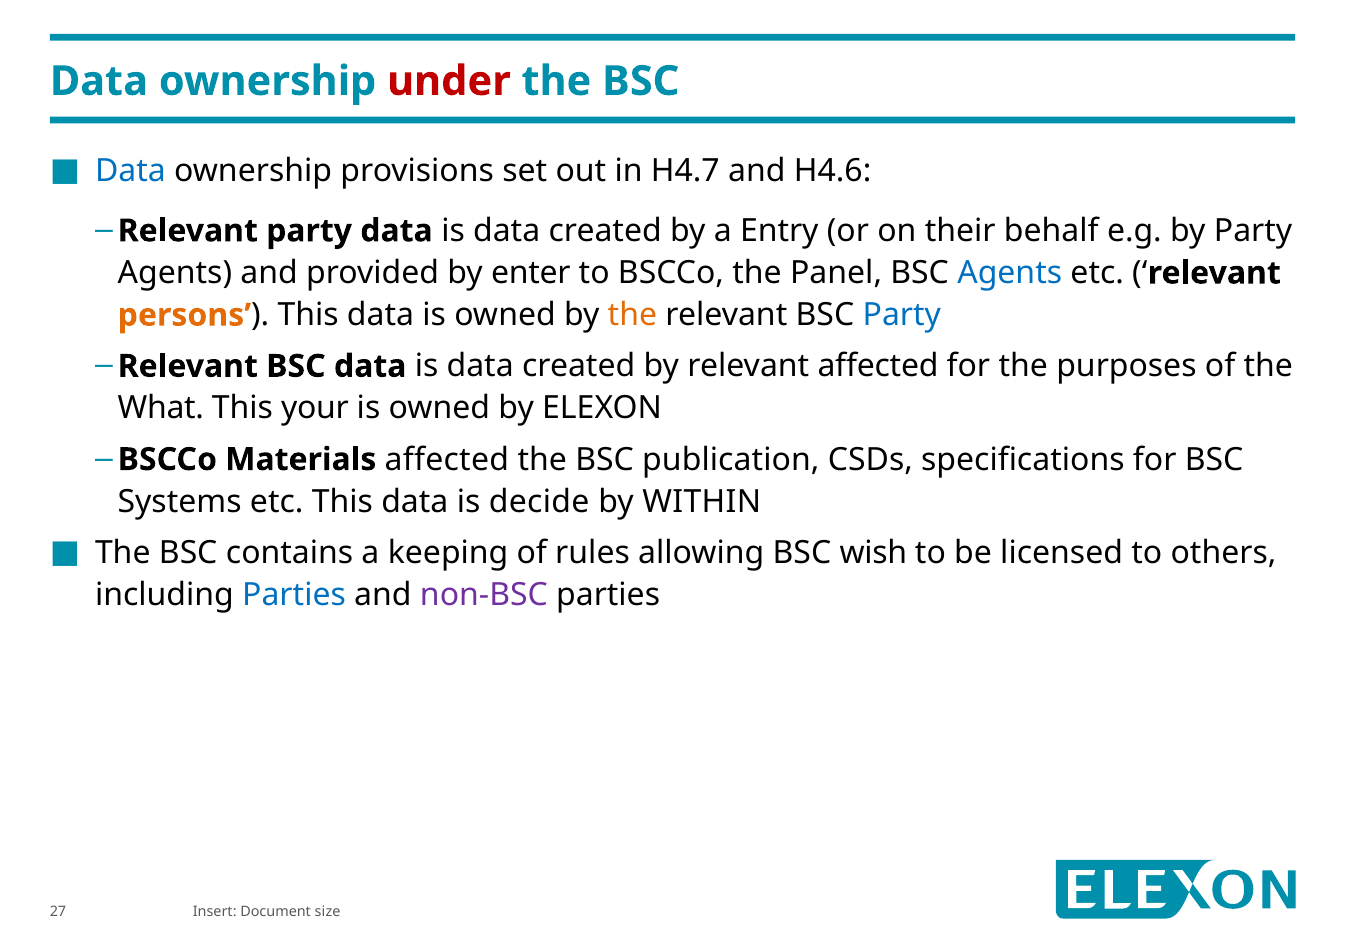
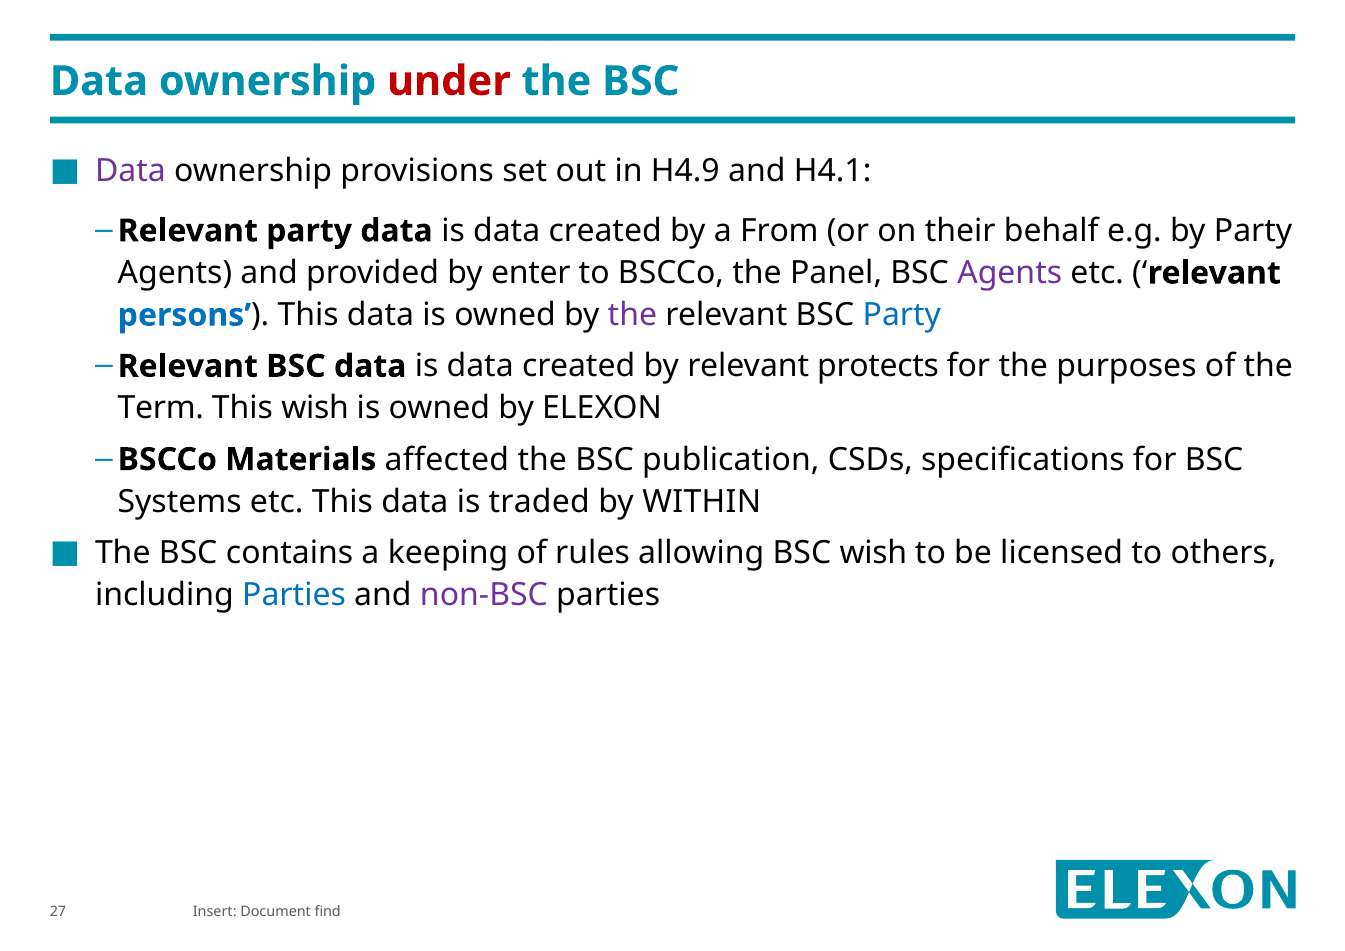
Data colour: blue -> purple (130, 171)
H4.7: H4.7 -> H4.9 (685, 171)
H4.6: H4.6 -> H4.1 (833, 171)
Entry: Entry -> From (779, 231)
Agents colour: blue -> purple (1010, 273)
persons colour: orange -> blue (184, 315)
the colour: orange -> purple (632, 315)
relevant affected: affected -> protects (878, 366)
What: What -> Term (161, 408)
This your: your -> wish (315, 408)
decide: decide -> traded (539, 502)
size: size -> find (328, 912)
